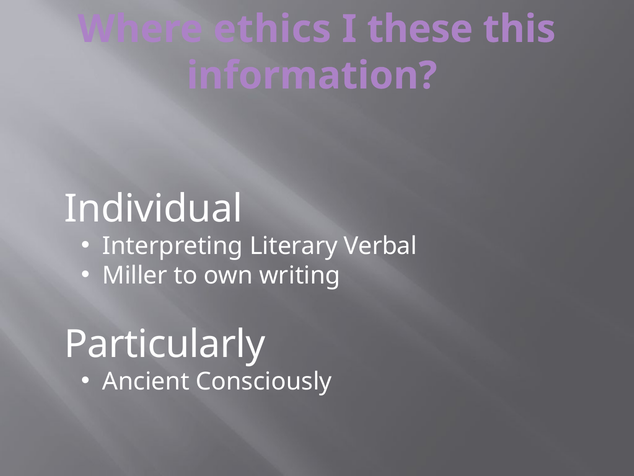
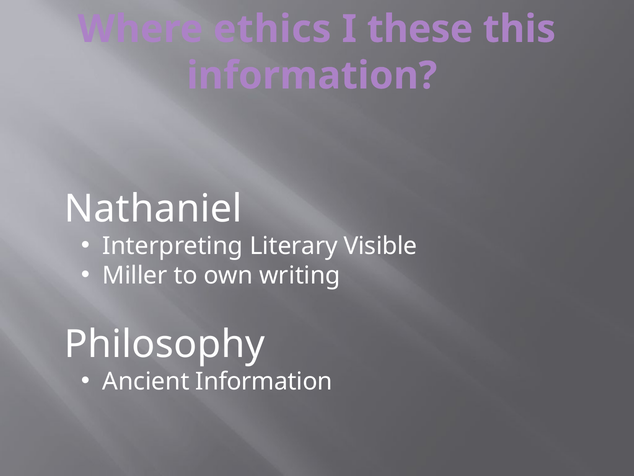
Individual: Individual -> Nathaniel (153, 209)
Verbal: Verbal -> Visible (380, 246)
Particularly: Particularly -> Philosophy (165, 344)
Ancient Consciously: Consciously -> Information (264, 381)
